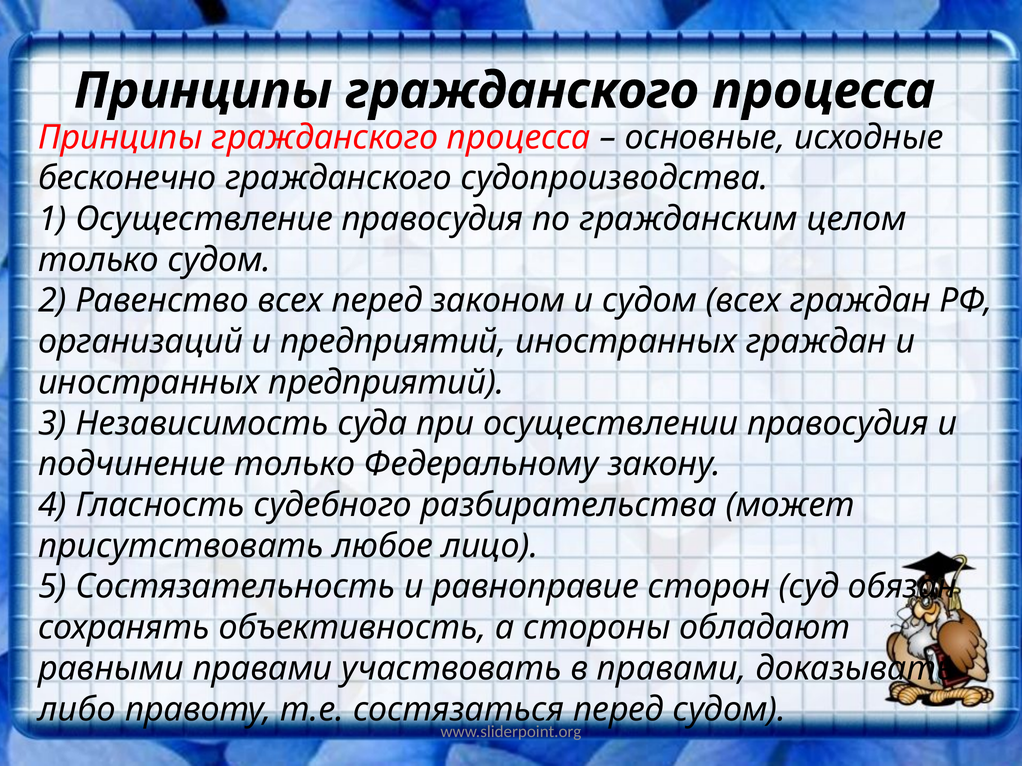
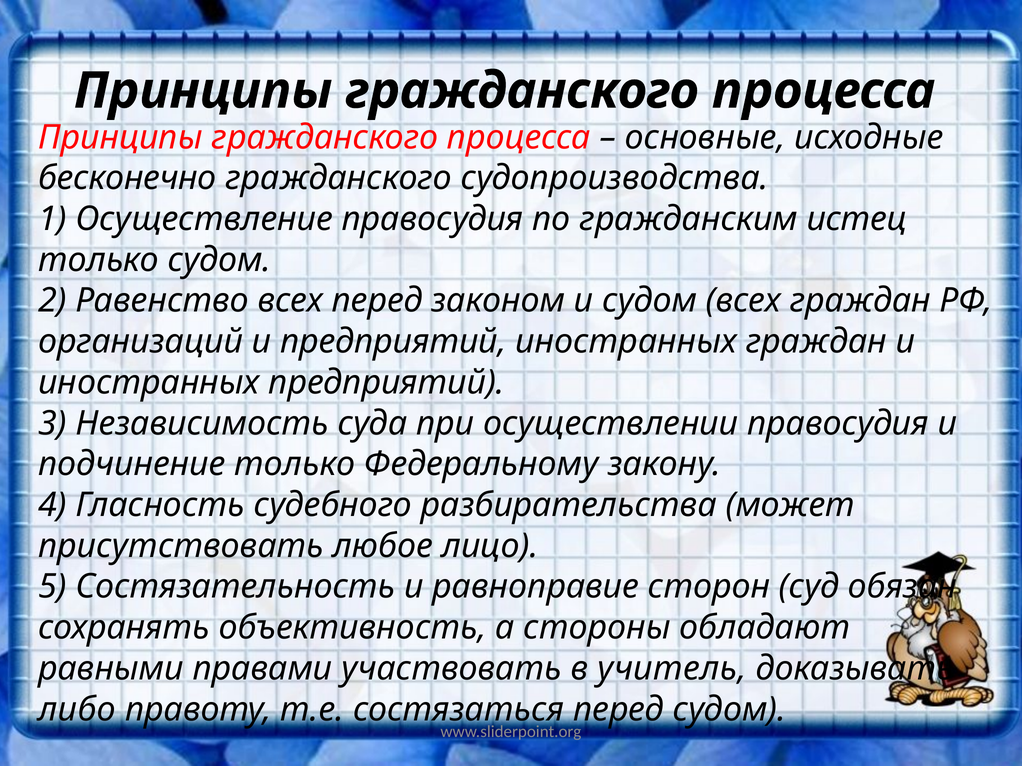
целом: целом -> истец (857, 219)
в правами: правами -> учитель (672, 669)
